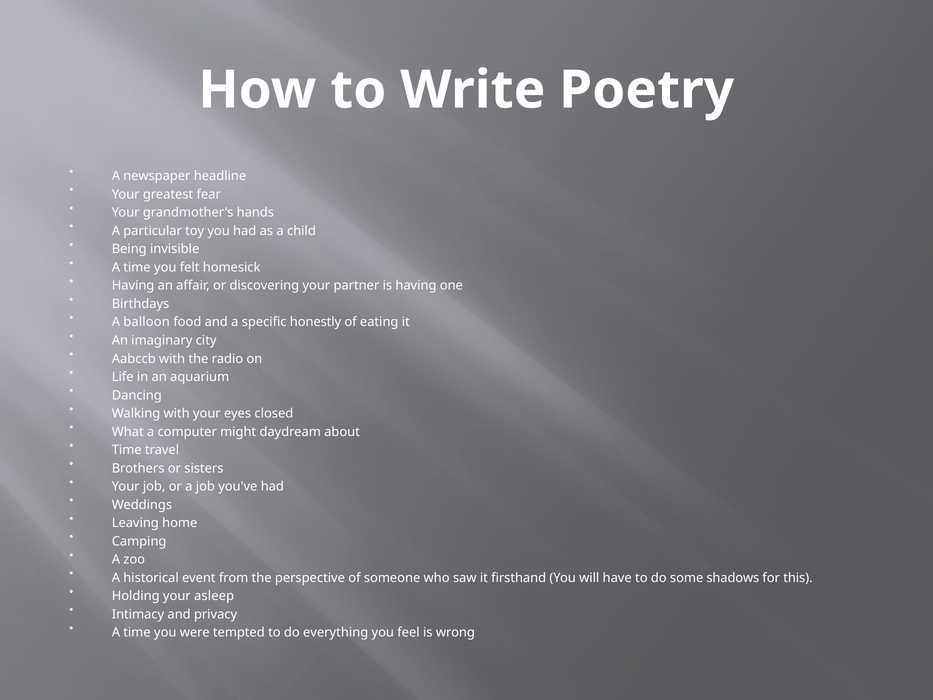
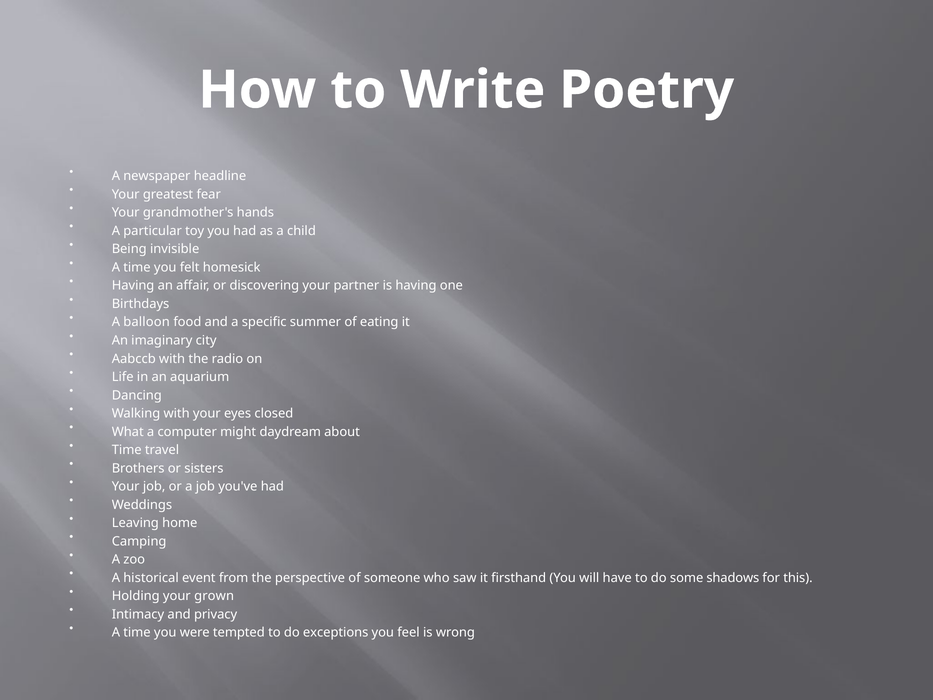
honestly: honestly -> summer (315, 322)
asleep: asleep -> grown (214, 596)
everything: everything -> exceptions (336, 632)
